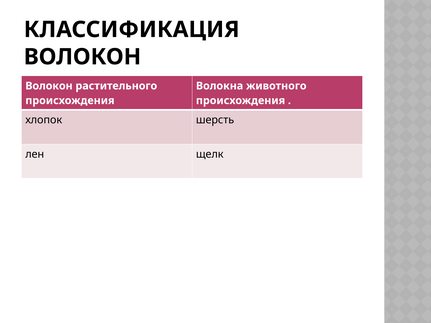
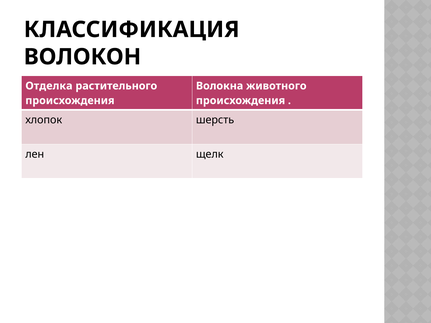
Волокон: Волокон -> Отделка (49, 86)
